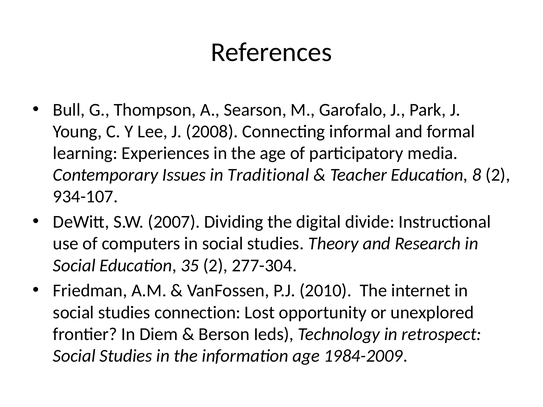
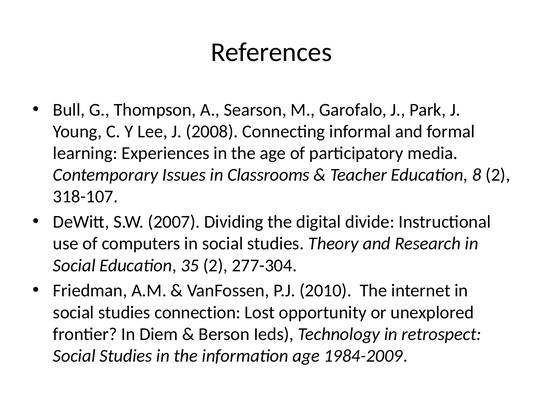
Traditional: Traditional -> Classrooms (268, 175)
934-107: 934-107 -> 318-107 (85, 197)
